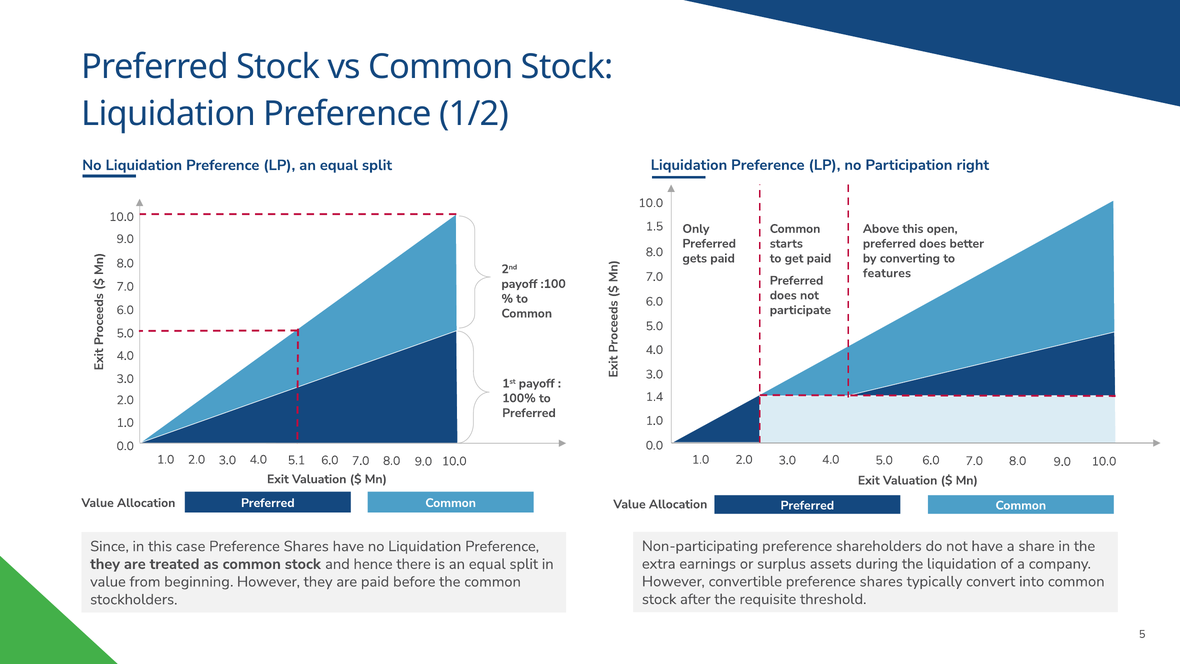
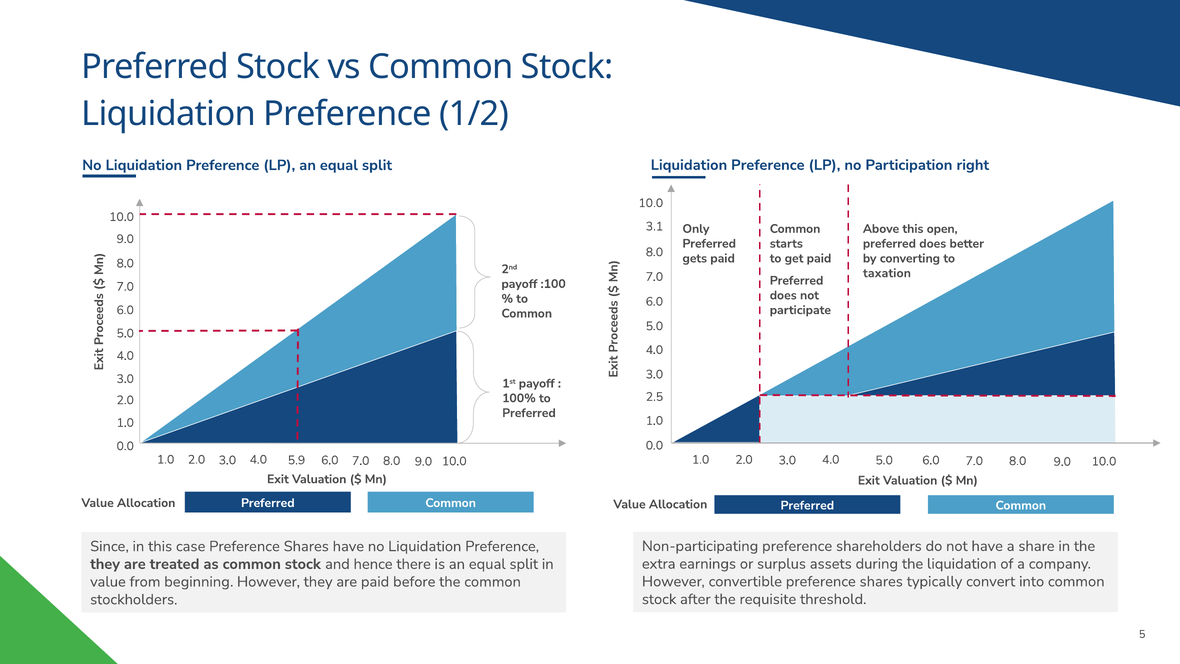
1.5: 1.5 -> 3.1 (654, 226)
features: features -> taxation (887, 273)
1.4: 1.4 -> 2.5 (654, 397)
5.1: 5.1 -> 5.9 (296, 460)
